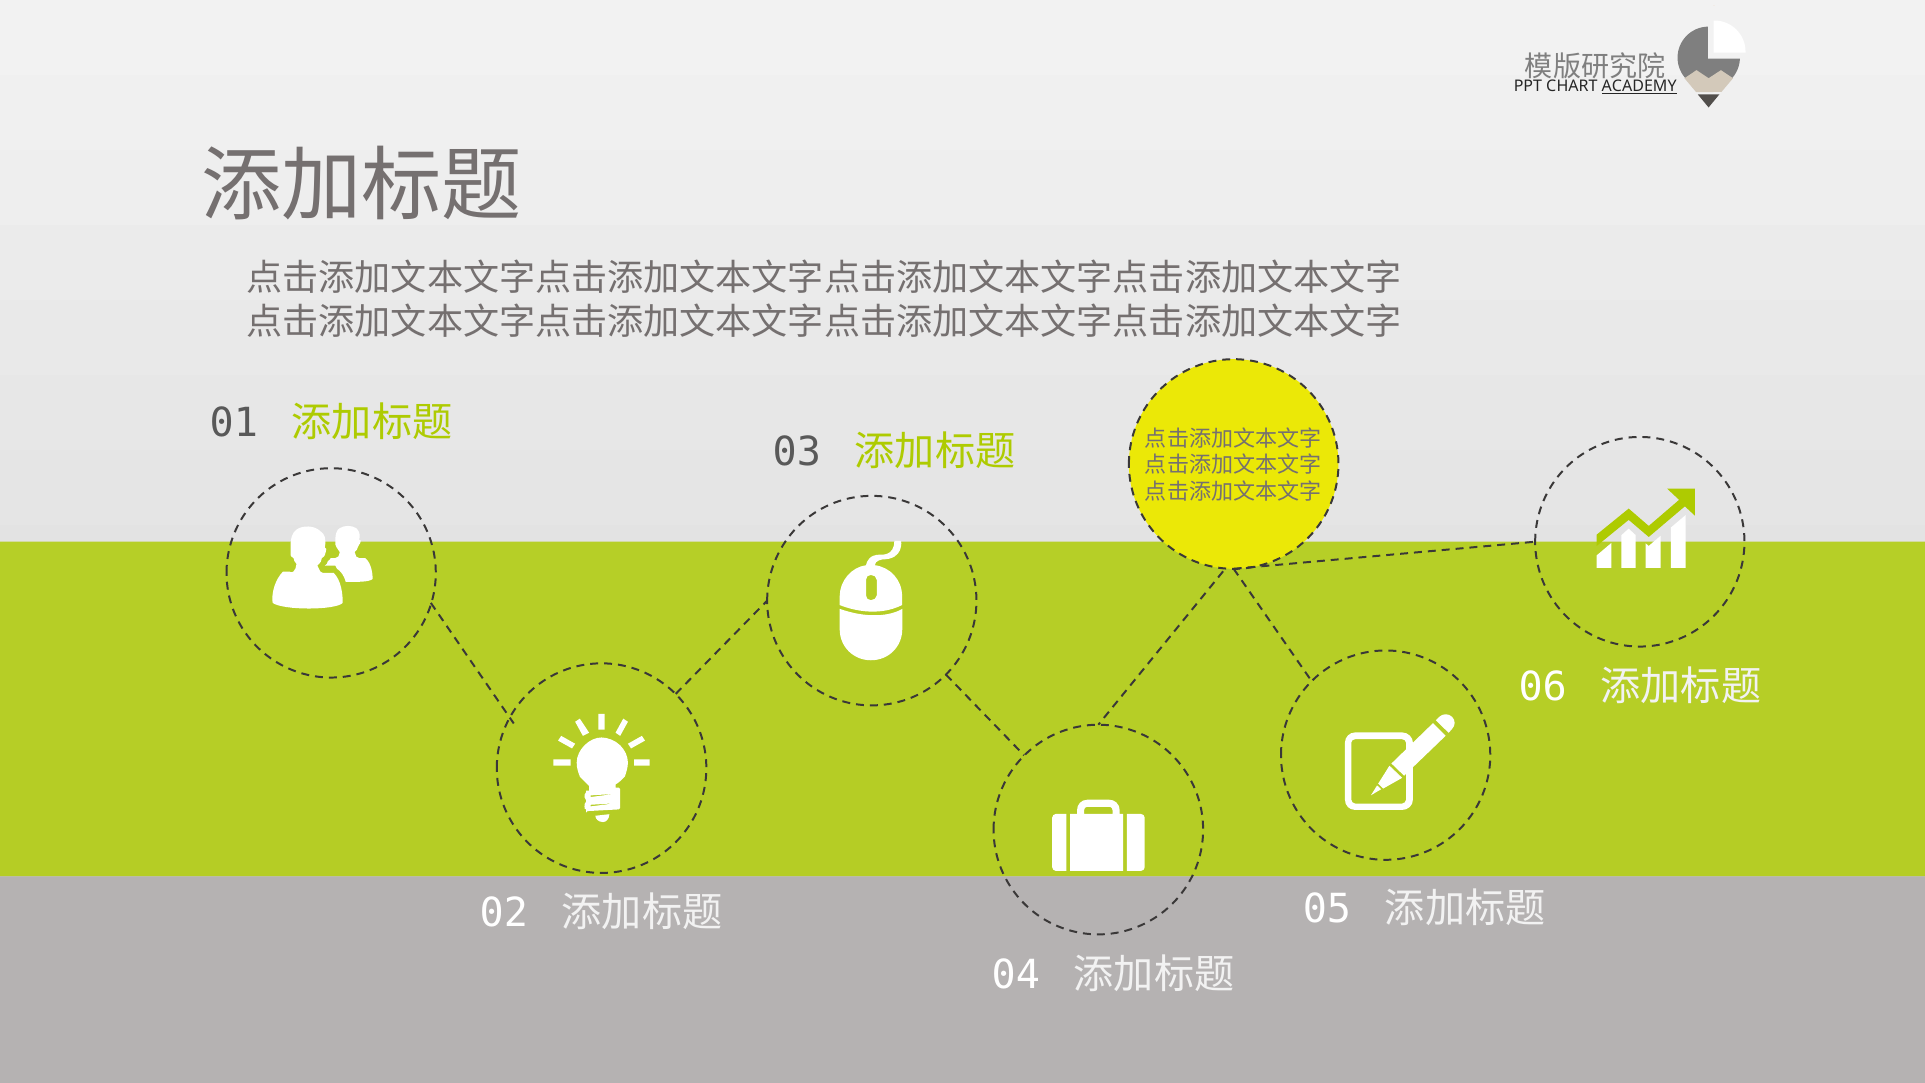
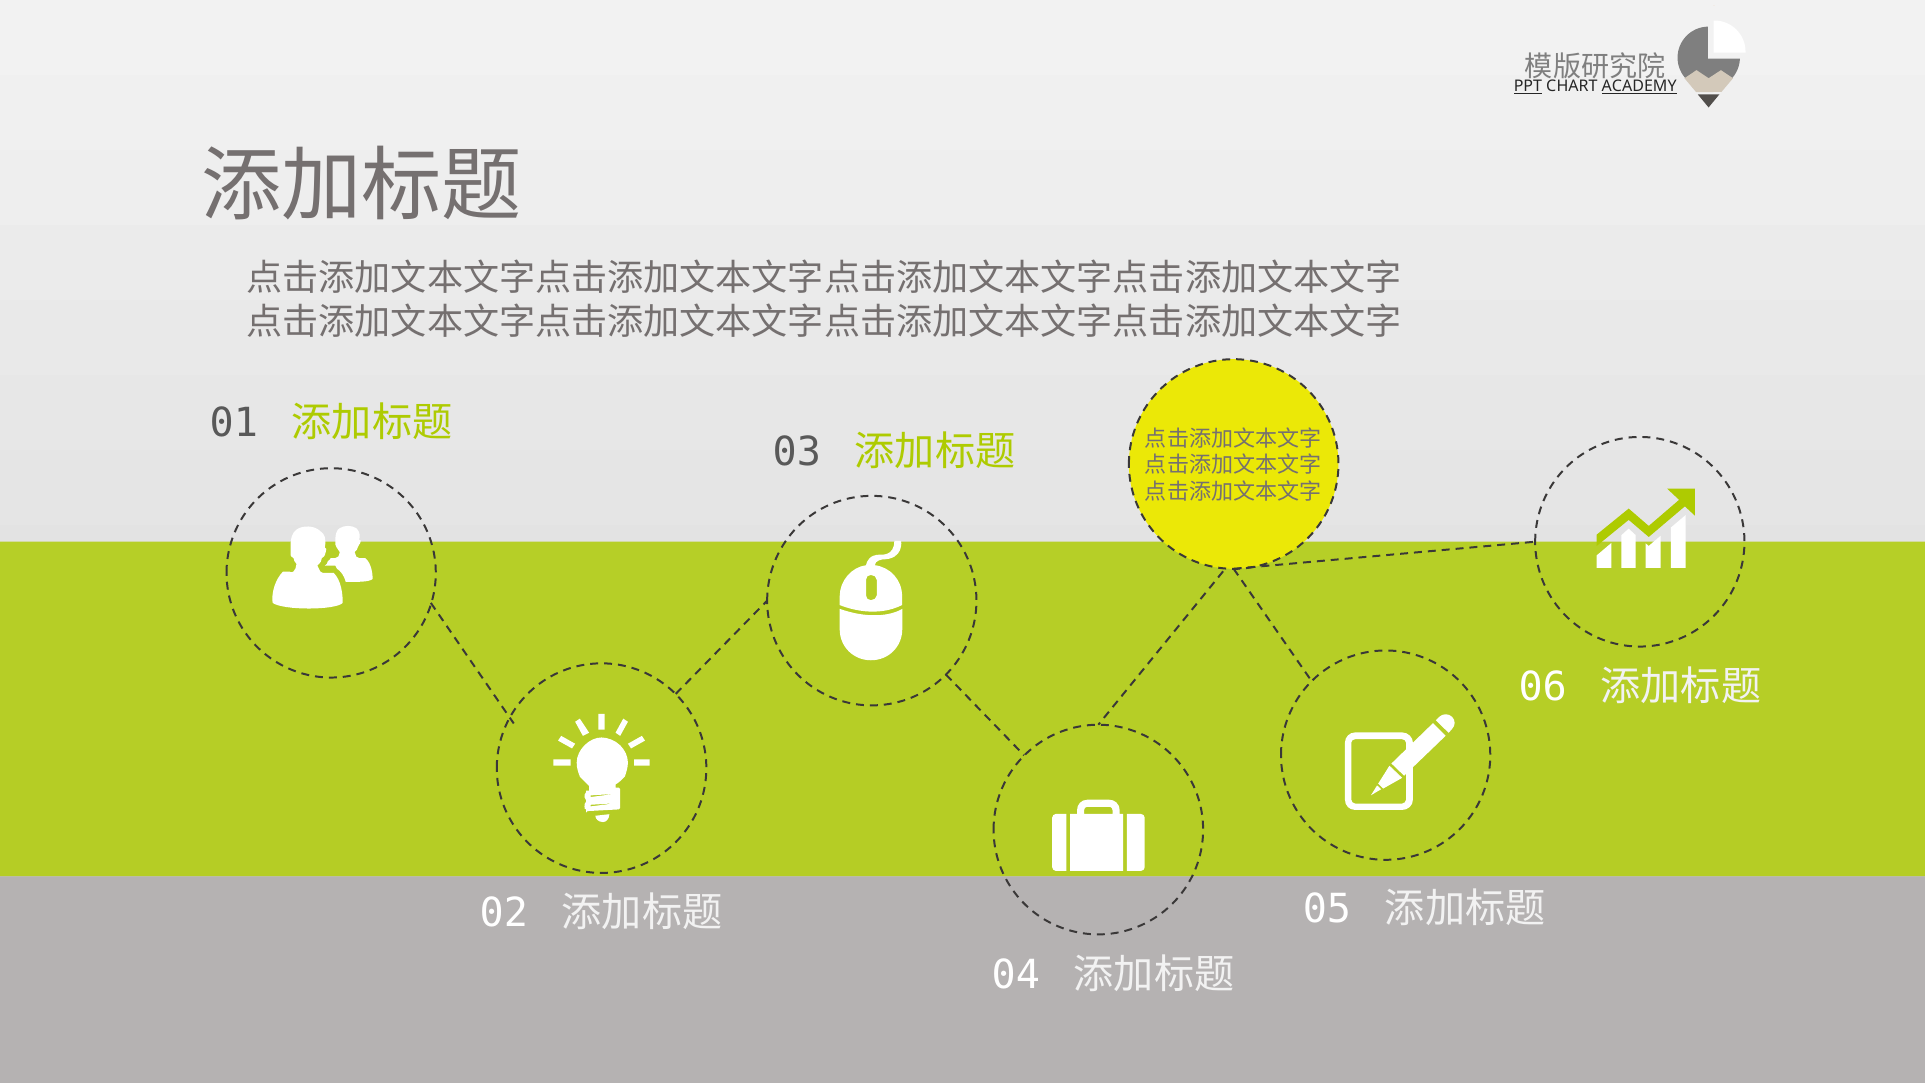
PPT underline: none -> present (1528, 87)
